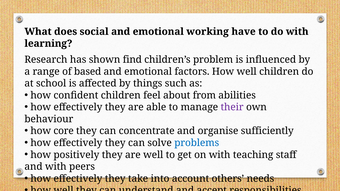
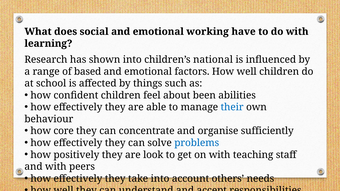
shown find: find -> into (132, 60)
problem: problem -> national (213, 60)
from: from -> been (204, 95)
their colour: purple -> blue (232, 107)
are well: well -> look (153, 155)
